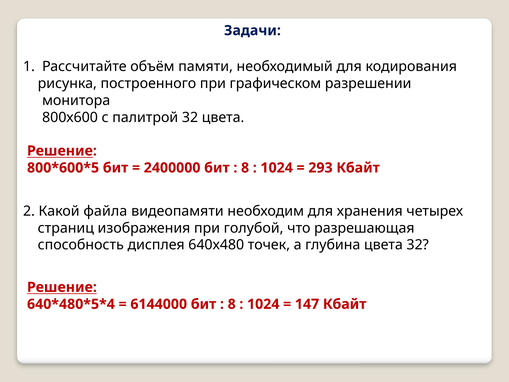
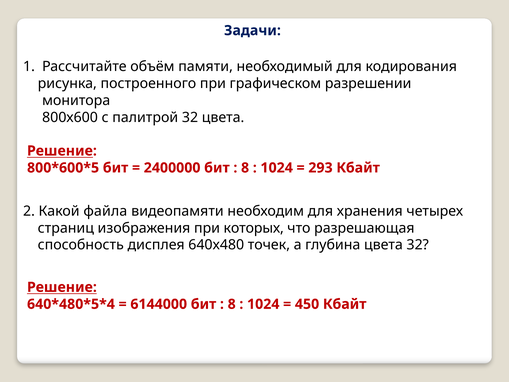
голубой: голубой -> которых (254, 228)
147: 147 -> 450 (307, 304)
